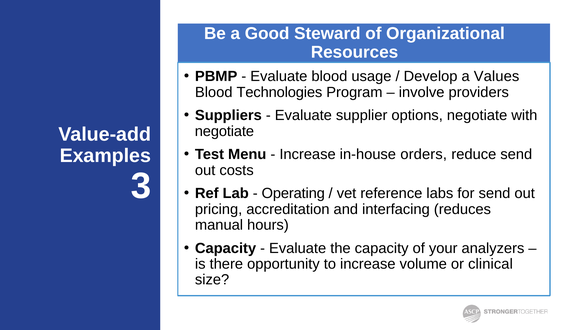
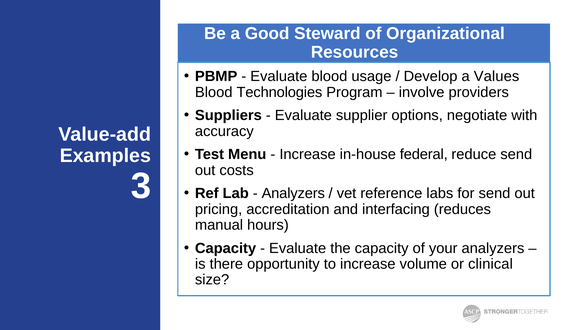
negotiate: negotiate -> accuracy (224, 131)
orders: orders -> federal (424, 154)
Operating: Operating -> Analyzers (293, 193)
